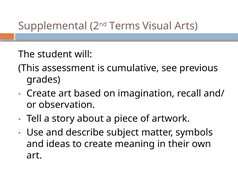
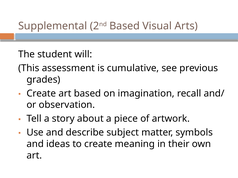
2nd Terms: Terms -> Based (125, 26)
